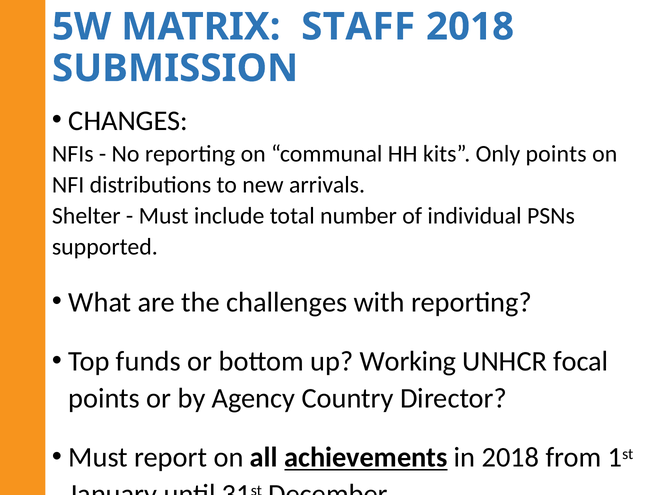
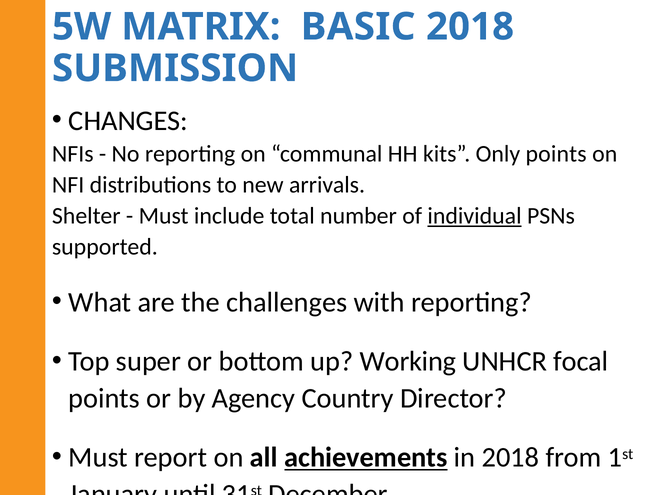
STAFF: STAFF -> BASIC (358, 27)
individual underline: none -> present (475, 216)
funds: funds -> super (148, 361)
